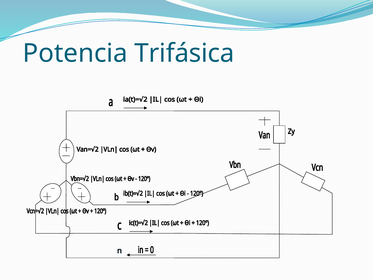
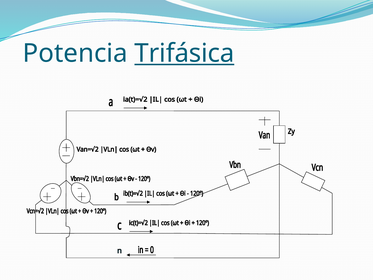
Trifásica underline: none -> present (184, 53)
